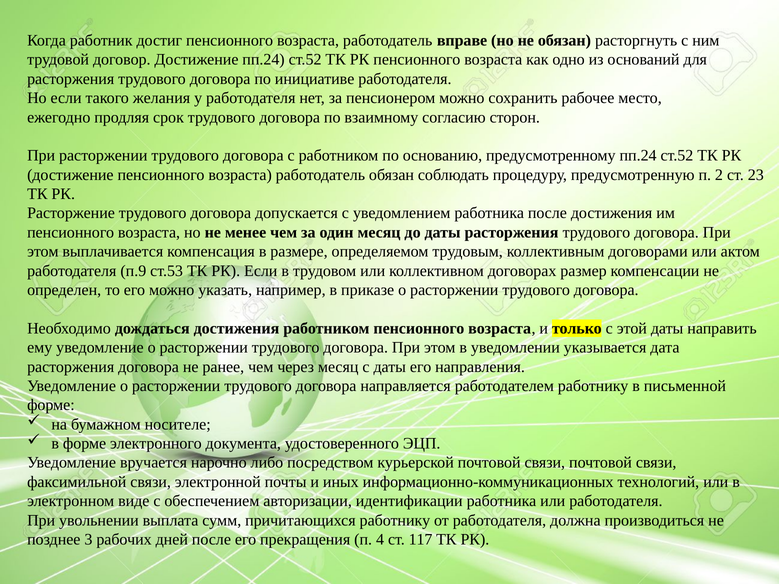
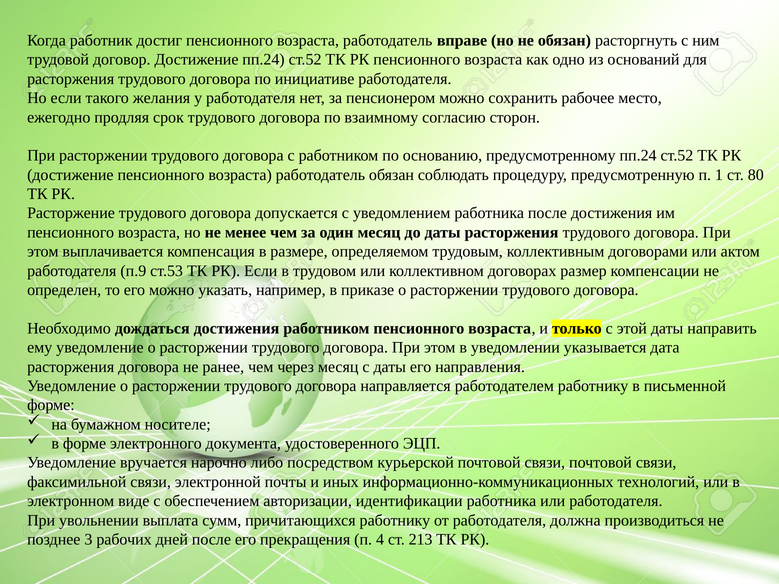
2: 2 -> 1 (719, 175)
23: 23 -> 80 (756, 175)
117: 117 -> 213 (421, 540)
